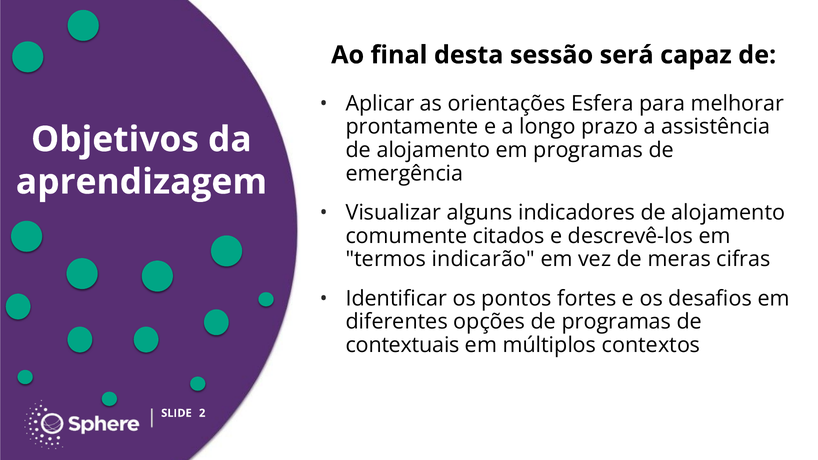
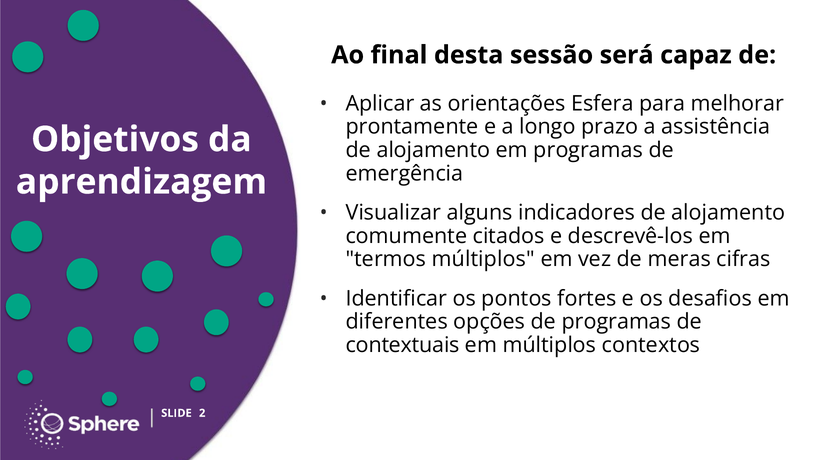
termos indicarão: indicarão -> múltiplos (483, 259)
